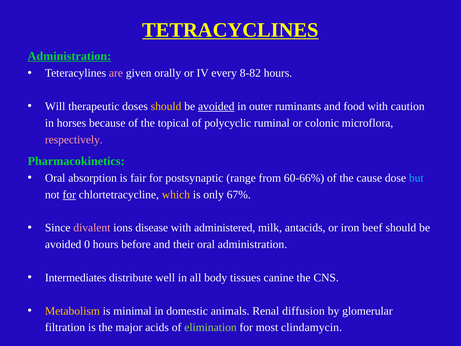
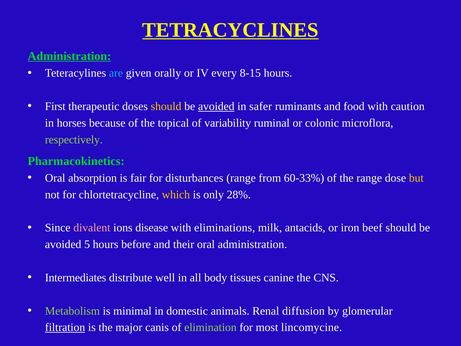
are colour: pink -> light blue (116, 73)
8-82: 8-82 -> 8-15 (250, 73)
Will: Will -> First (55, 106)
outer: outer -> safer (261, 106)
polycyclic: polycyclic -> variability (228, 123)
respectively colour: pink -> light green (74, 139)
postsynaptic: postsynaptic -> disturbances (194, 178)
60-66%: 60-66% -> 60-33% (304, 178)
the cause: cause -> range (369, 178)
but colour: light blue -> yellow (416, 178)
for underline: present -> none (69, 195)
67%: 67% -> 28% (239, 195)
administered: administered -> eliminations (225, 228)
0: 0 -> 5 (87, 244)
Metabolism colour: yellow -> light green (72, 311)
filtration underline: none -> present (65, 327)
acids: acids -> canis (157, 327)
clindamycin: clindamycin -> lincomycine (312, 327)
